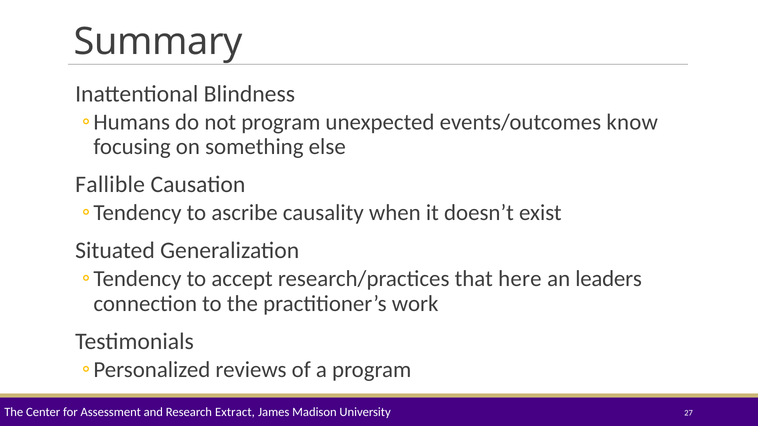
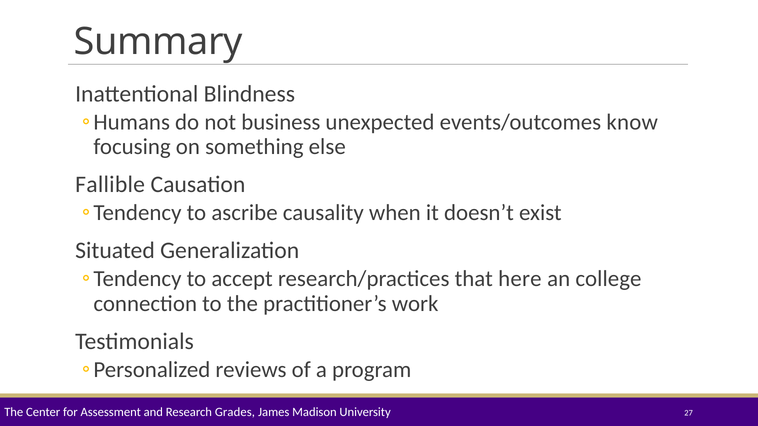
not program: program -> business (281, 122)
leaders: leaders -> college (608, 279)
Extract: Extract -> Grades (235, 412)
